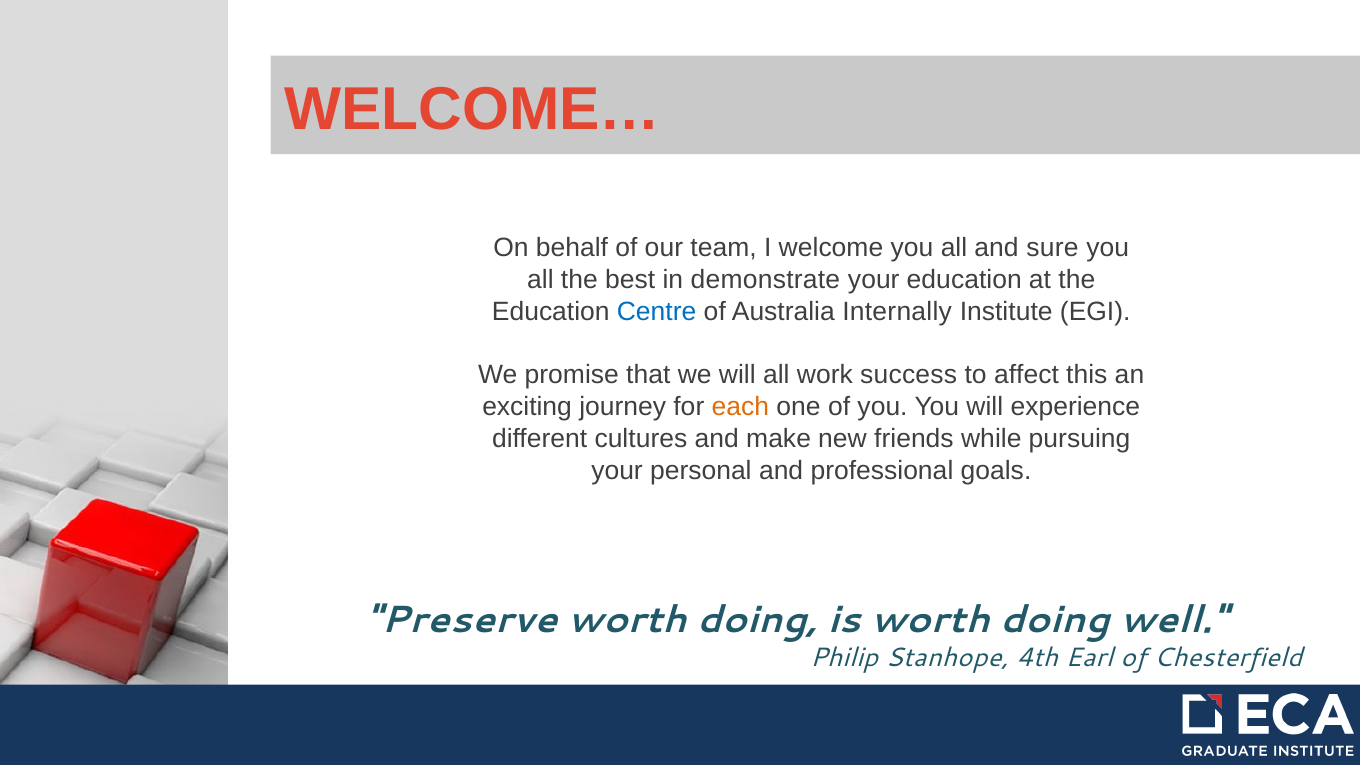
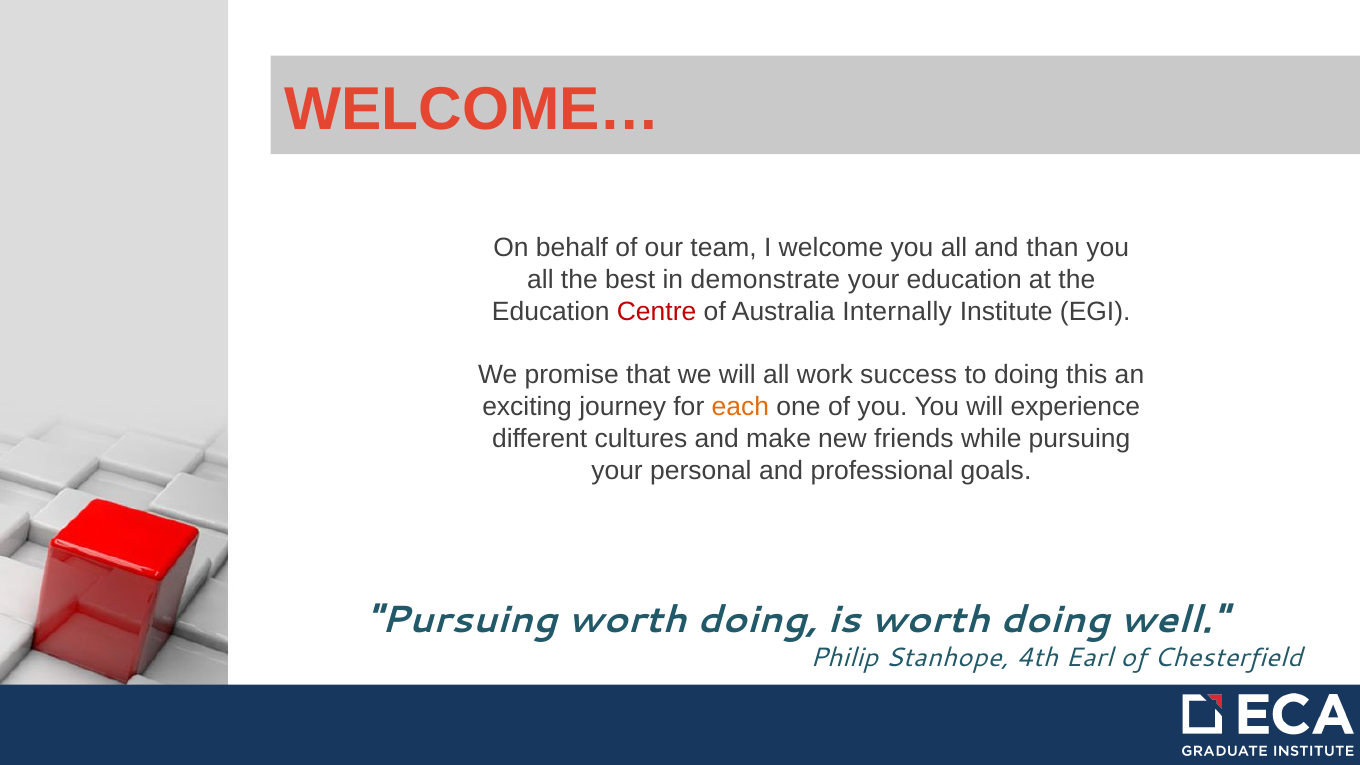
sure: sure -> than (1052, 248)
Centre colour: blue -> red (657, 312)
to affect: affect -> doing (1027, 375)
Preserve: Preserve -> Pursuing (462, 620)
